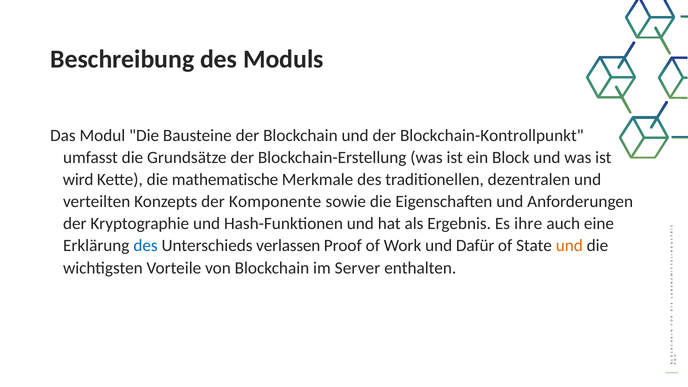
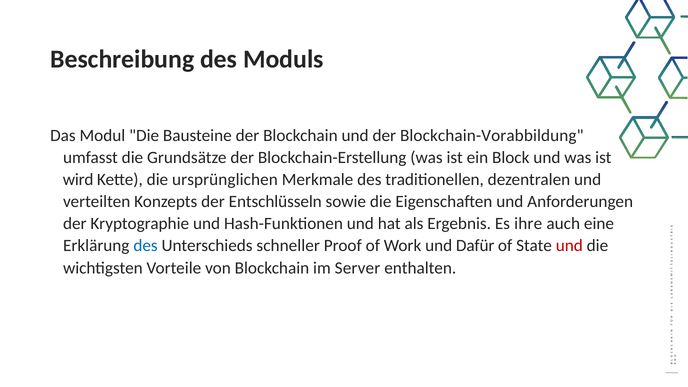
Blockchain-Kontrollpunkt: Blockchain-Kontrollpunkt -> Blockchain-Vorabbildung (492, 135)
mathematische: mathematische -> ursprünglichen (225, 179)
Komponente: Komponente -> Entschlüsseln (275, 202)
verlassen: verlassen -> schneller (288, 246)
und colour: orange -> red (569, 246)
